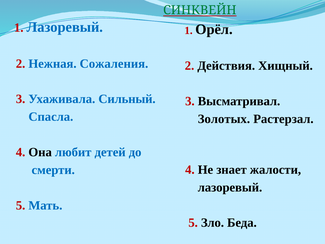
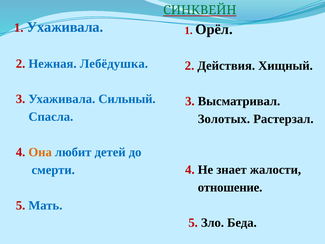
1 Лазоревый: Лазоревый -> Ухаживала (65, 27)
Сожаления: Сожаления -> Лебёдушка (114, 64)
Она colour: black -> orange (40, 152)
лазоревый: лазоревый -> отношение (230, 187)
